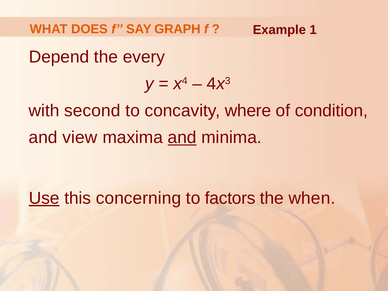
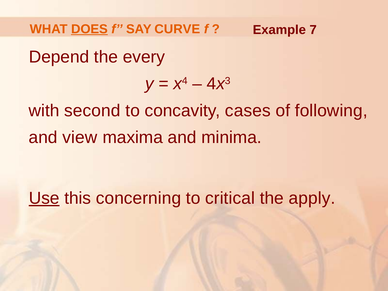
DOES underline: none -> present (89, 29)
GRAPH: GRAPH -> CURVE (177, 29)
1: 1 -> 7 (313, 30)
where: where -> cases (248, 111)
condition: condition -> following (331, 111)
and underline: present -> none (182, 138)
factors: factors -> critical (230, 198)
when: when -> apply (312, 198)
